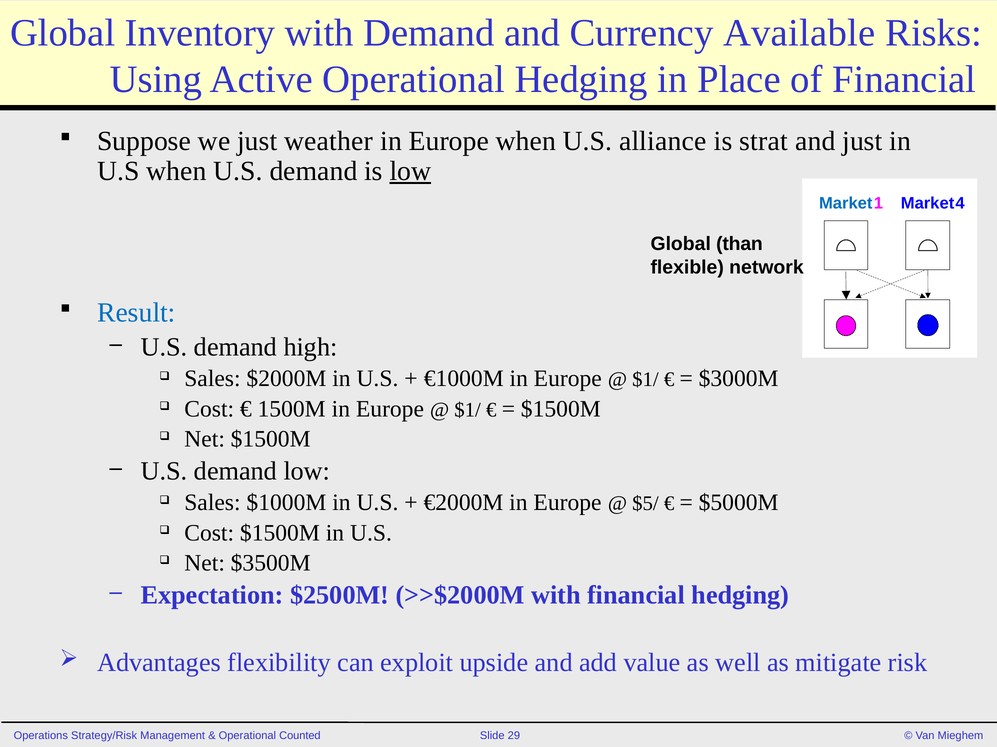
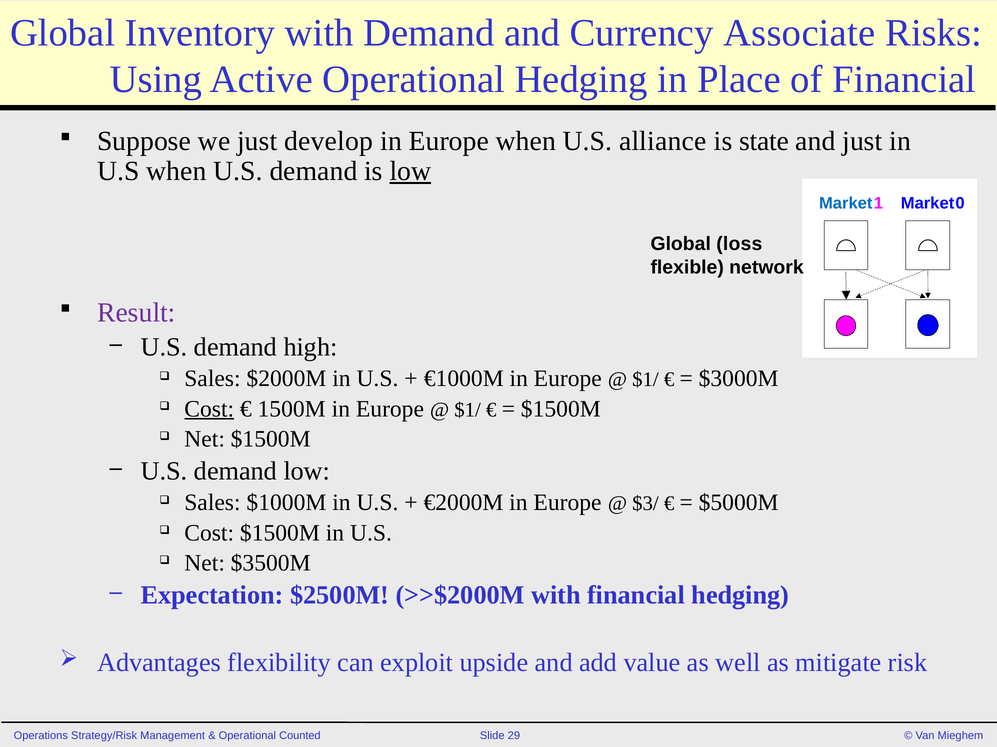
Available: Available -> Associate (799, 33)
weather: weather -> develop (329, 141)
strat: strat -> state (764, 141)
4: 4 -> 0 (960, 203)
than: than -> loss (739, 244)
Result colour: blue -> purple (136, 313)
Cost underline: none -> present (209, 409)
$5/: $5/ -> $3/ (645, 504)
